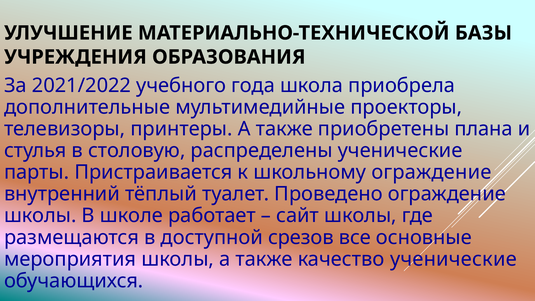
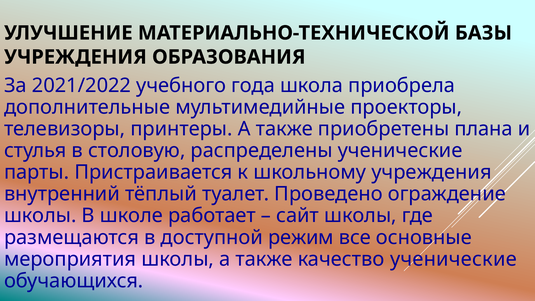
школьному ограждение: ограждение -> учреждения (431, 172)
срезов: срезов -> режим (301, 237)
